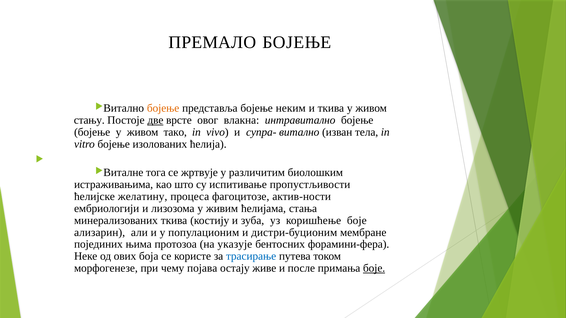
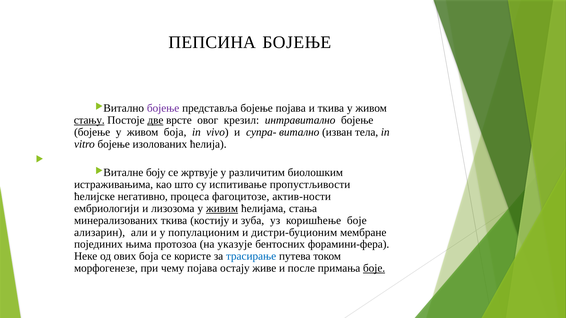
ПРЕМАЛО: ПРЕМАЛО -> ПЕПСИНА (212, 42)
бојење colour: orange -> purple (163, 108)
бојење неким: неким -> појава (291, 108)
стању underline: none -> present (89, 120)
влакна: влакна -> крезил (241, 120)
живом тако: тако -> боја (175, 132)
тога: тога -> боју (156, 173)
желатину: желатину -> негативно (143, 197)
живим underline: none -> present (222, 209)
